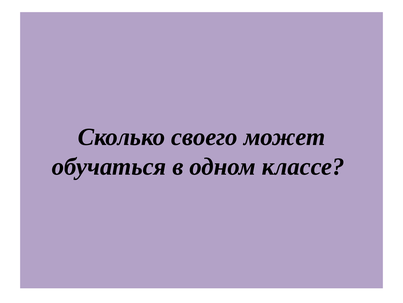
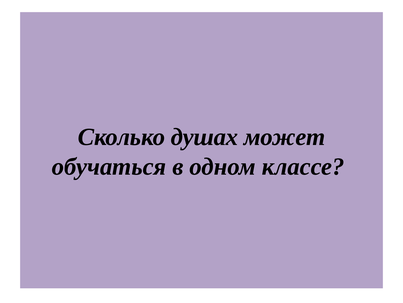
своего: своего -> душах (205, 137)
